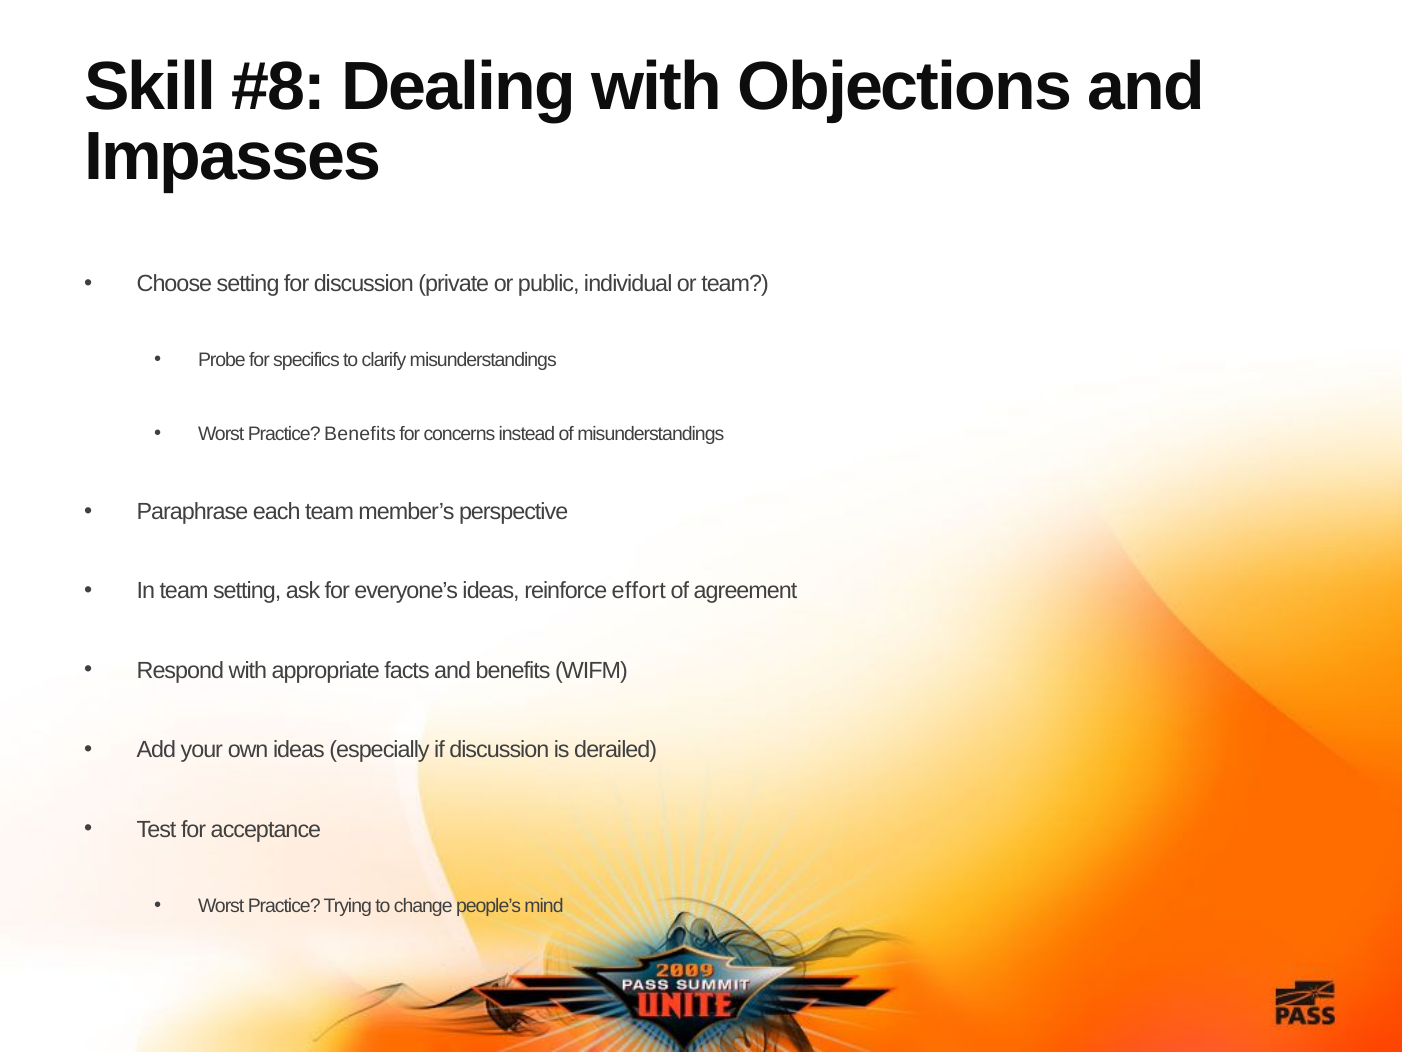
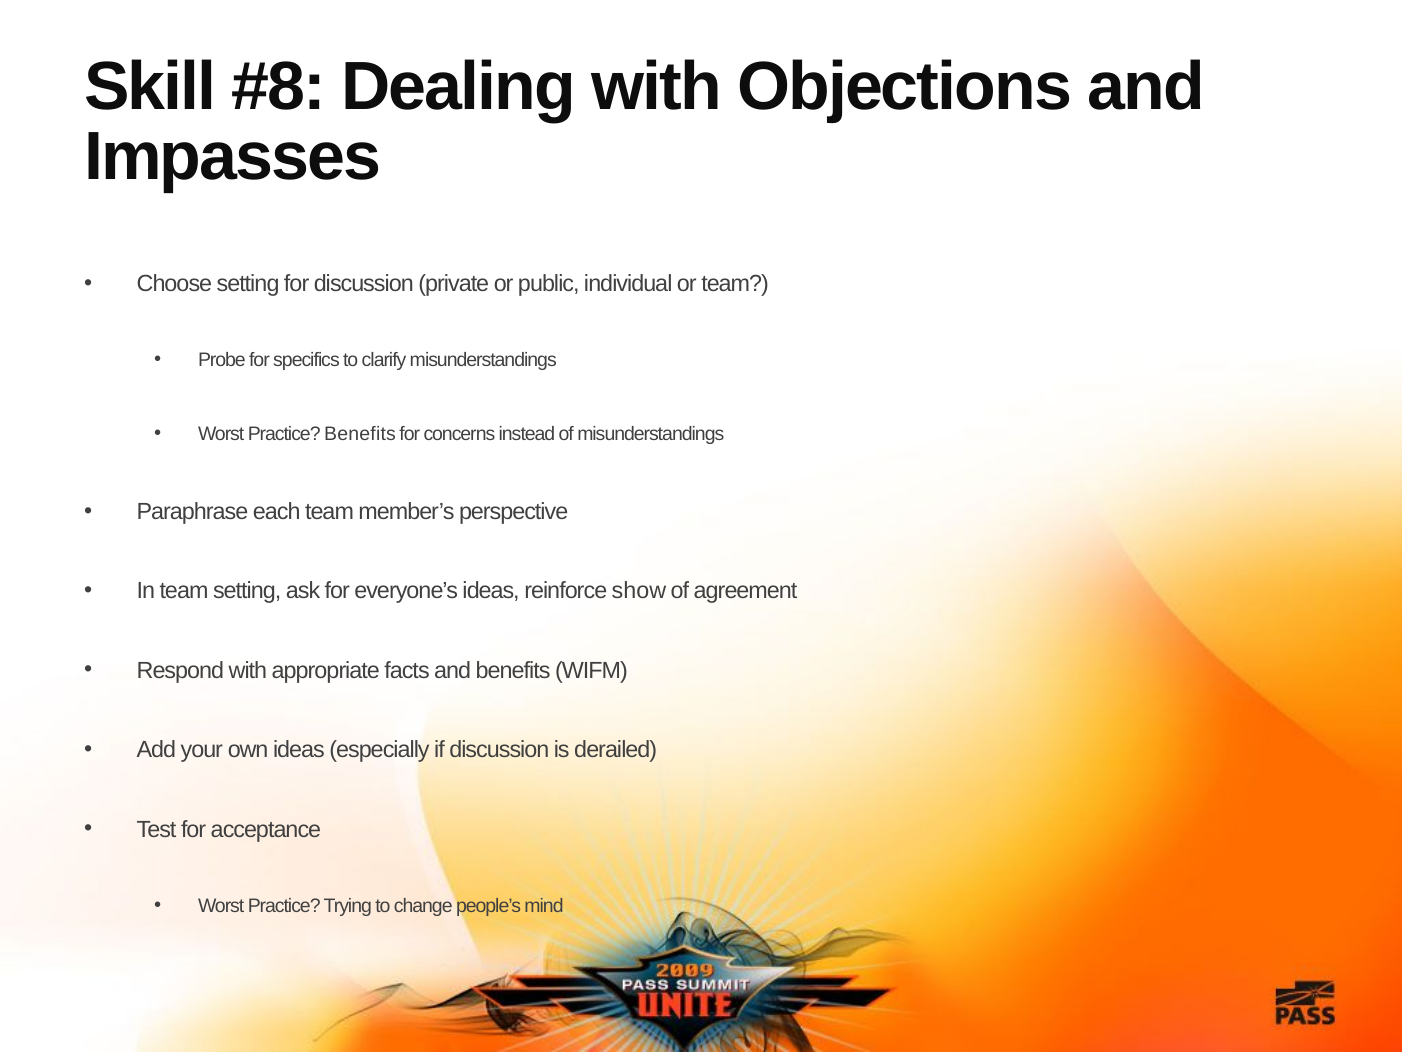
effort: effort -> show (639, 591)
